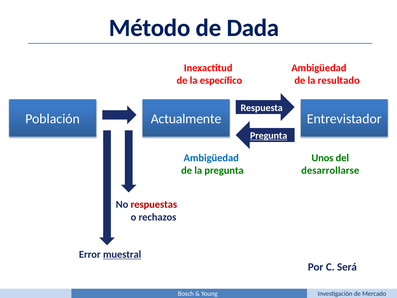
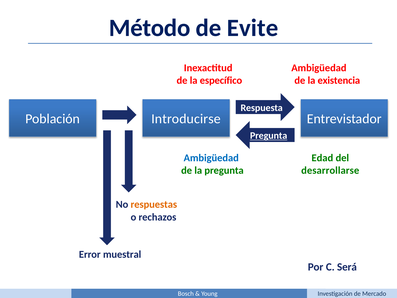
Dada: Dada -> Evite (253, 28)
resultado: resultado -> existencia (339, 80)
Actualmente: Actualmente -> Introducirse (186, 119)
Unos: Unos -> Edad (322, 158)
respuestas colour: red -> orange (154, 204)
muestral underline: present -> none (122, 254)
